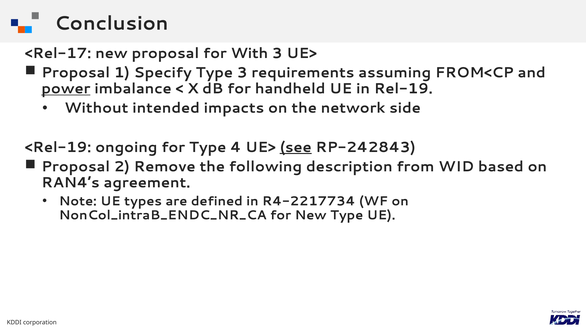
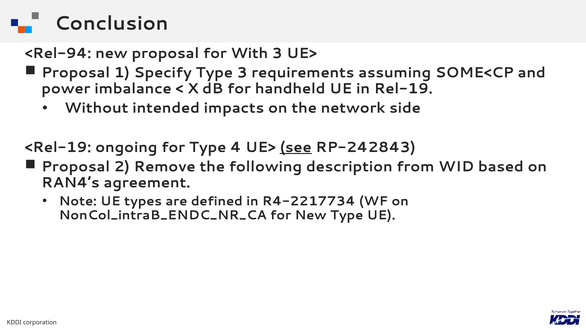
<Rel-17: <Rel-17 -> <Rel-94 (58, 53)
FROM<CP: FROM<CP -> SOME<CP (474, 73)
power underline: present -> none (66, 89)
